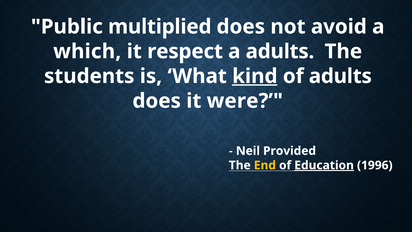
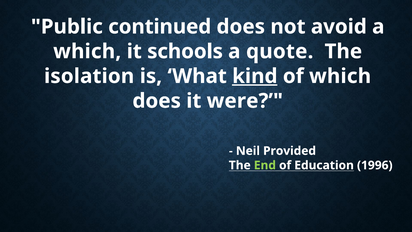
multiplied: multiplied -> continued (160, 27)
respect: respect -> schools (185, 51)
a adults: adults -> quote (280, 51)
students: students -> isolation (89, 76)
of adults: adults -> which (340, 76)
End colour: yellow -> light green (265, 165)
Education underline: present -> none (324, 165)
